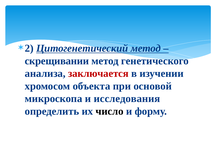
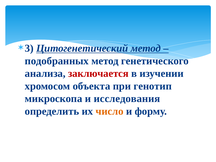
2: 2 -> 3 (29, 48)
скрещивании: скрещивании -> подобранных (57, 61)
основой: основой -> генотип (153, 86)
число colour: black -> orange (110, 111)
